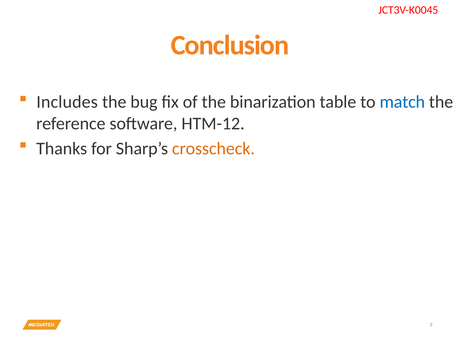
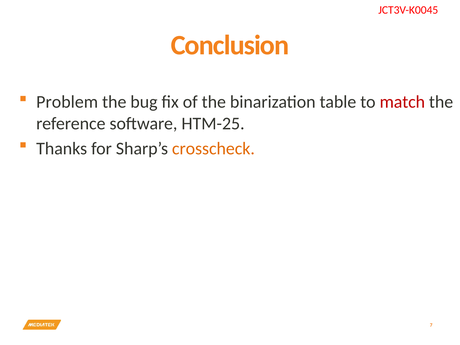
Includes: Includes -> Problem (67, 102)
match colour: blue -> red (402, 102)
HTM-12: HTM-12 -> HTM-25 (213, 124)
